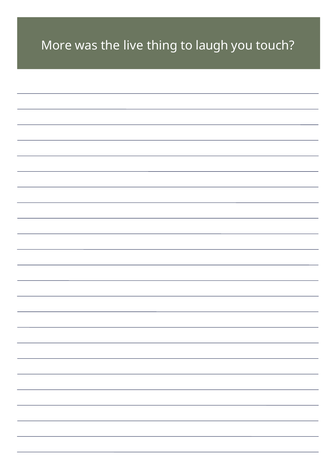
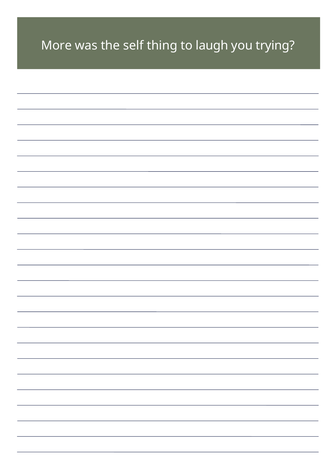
live: live -> self (133, 46)
touch: touch -> trying (275, 46)
